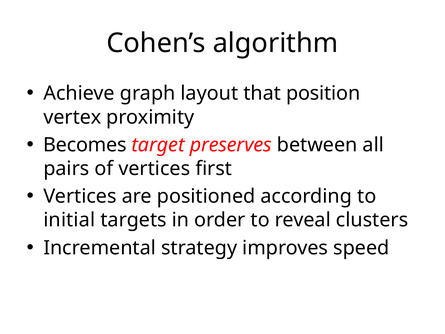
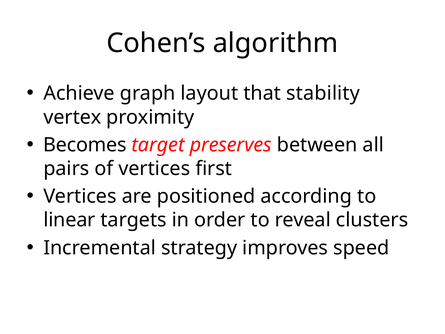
position: position -> stability (323, 93)
initial: initial -> linear (69, 220)
